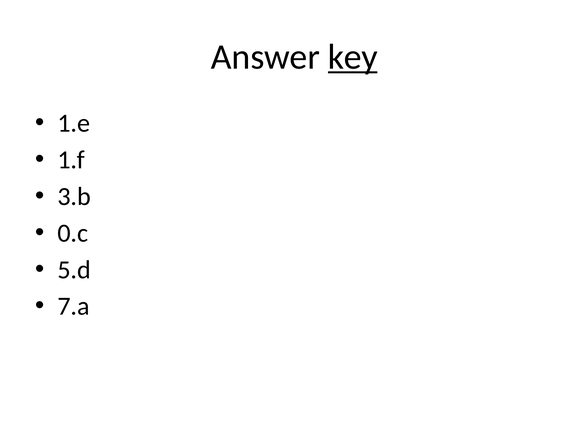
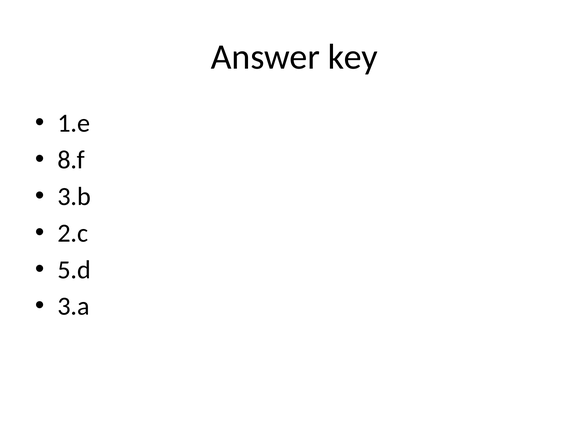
key underline: present -> none (353, 57)
1.f: 1.f -> 8.f (71, 160)
0.c: 0.c -> 2.c (73, 233)
7.a: 7.a -> 3.a (73, 306)
